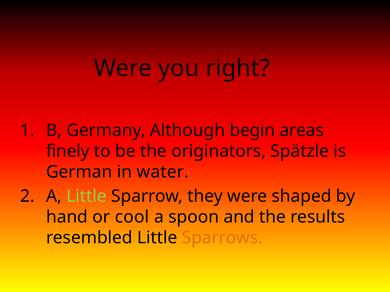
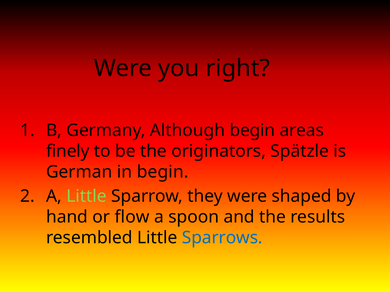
in water: water -> begin (163, 172)
cool: cool -> flow (132, 217)
Sparrows colour: orange -> blue (222, 238)
